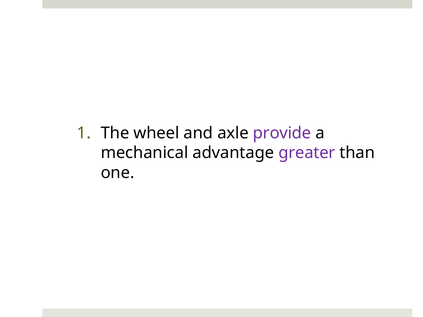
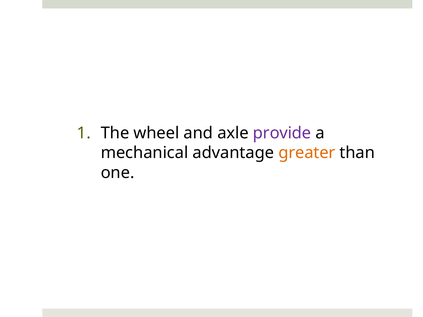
greater colour: purple -> orange (307, 153)
